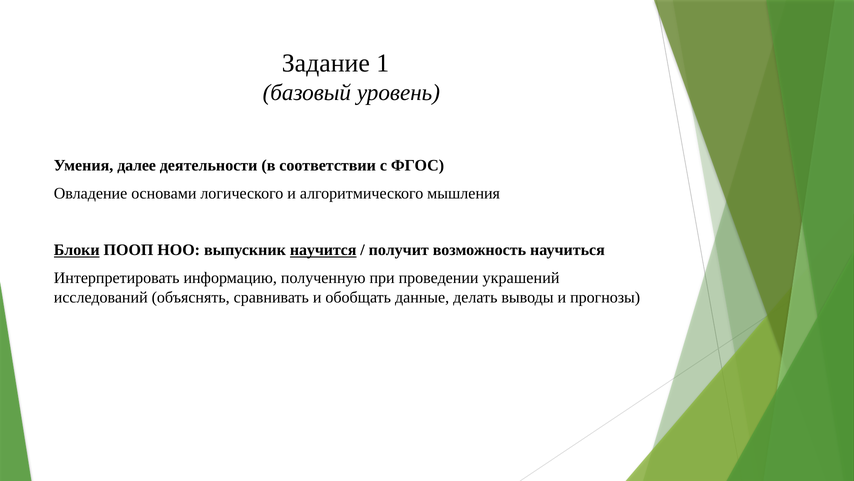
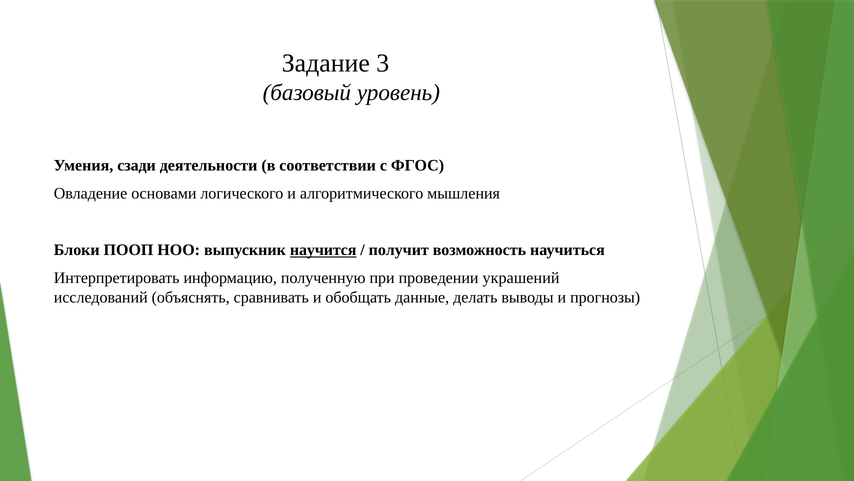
1: 1 -> 3 (383, 63)
далее: далее -> сзади (137, 165)
Блоки underline: present -> none (77, 250)
